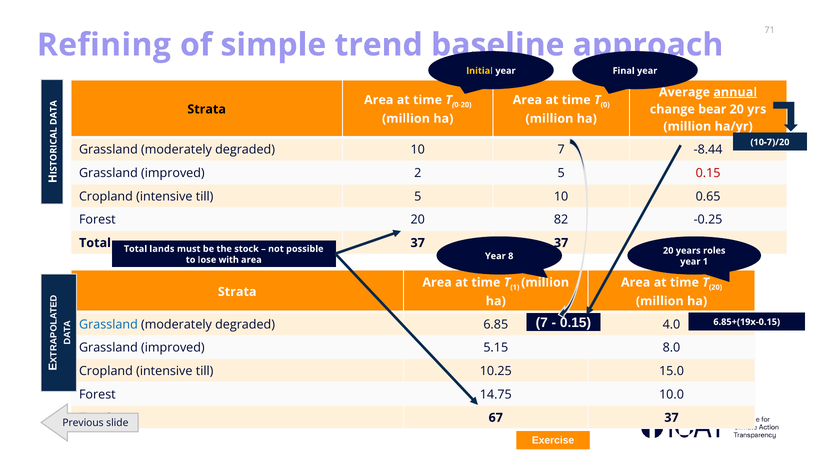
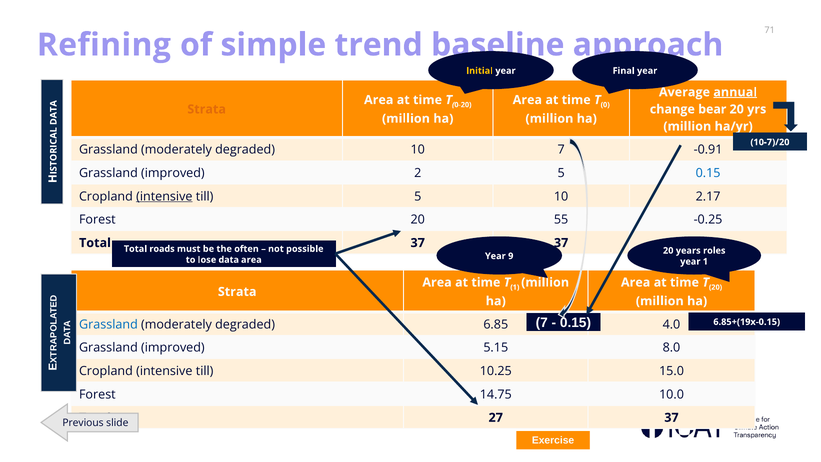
Strata colour: black -> orange (207, 109)
-8.44: -8.44 -> -0.91 (708, 150)
0.15 colour: red -> blue (708, 173)
intensive underline: none -> present (164, 196)
0.65: 0.65 -> 2.17 (708, 196)
82: 82 -> 55 (561, 220)
lands: lands -> roads (162, 249)
stock: stock -> often (247, 249)
8: 8 -> 9 (511, 256)
with: with -> data (229, 260)
67: 67 -> 27 (496, 418)
